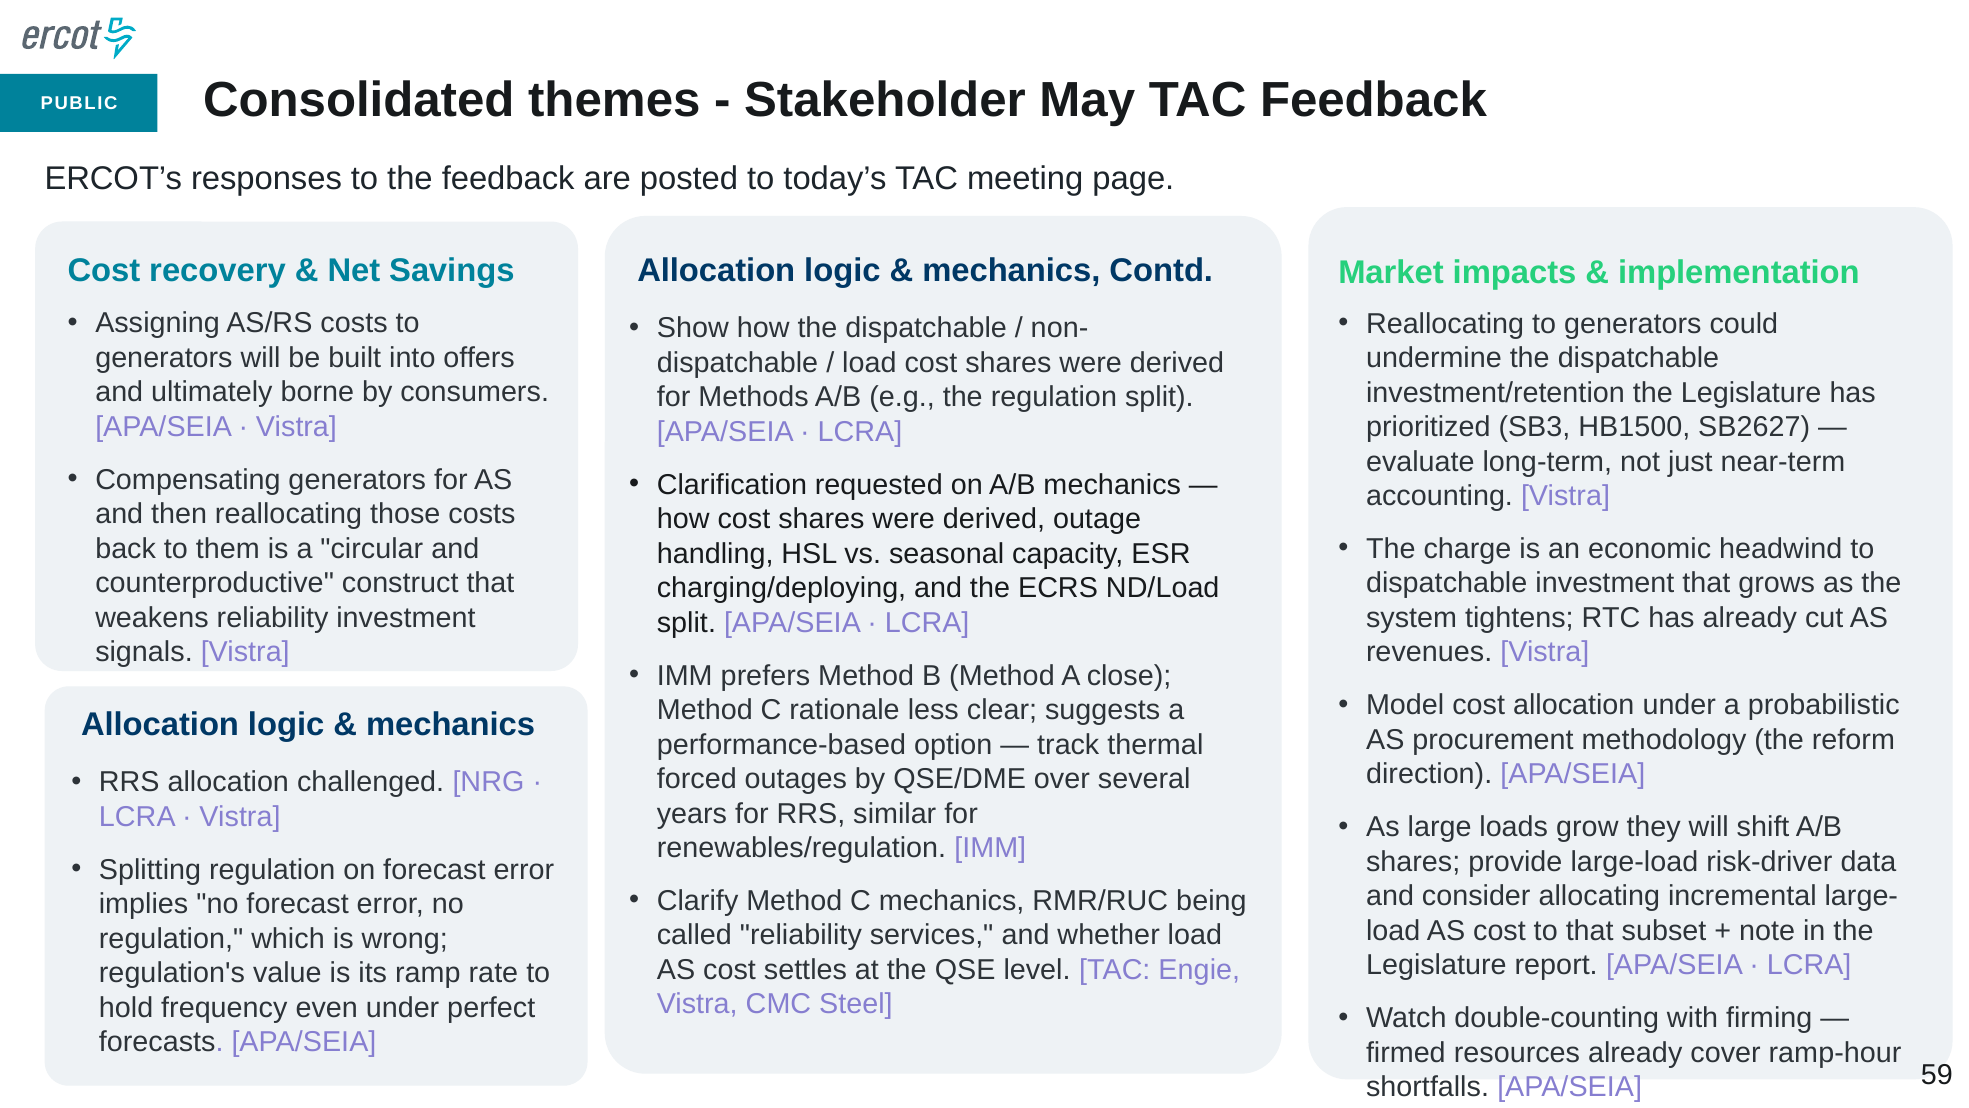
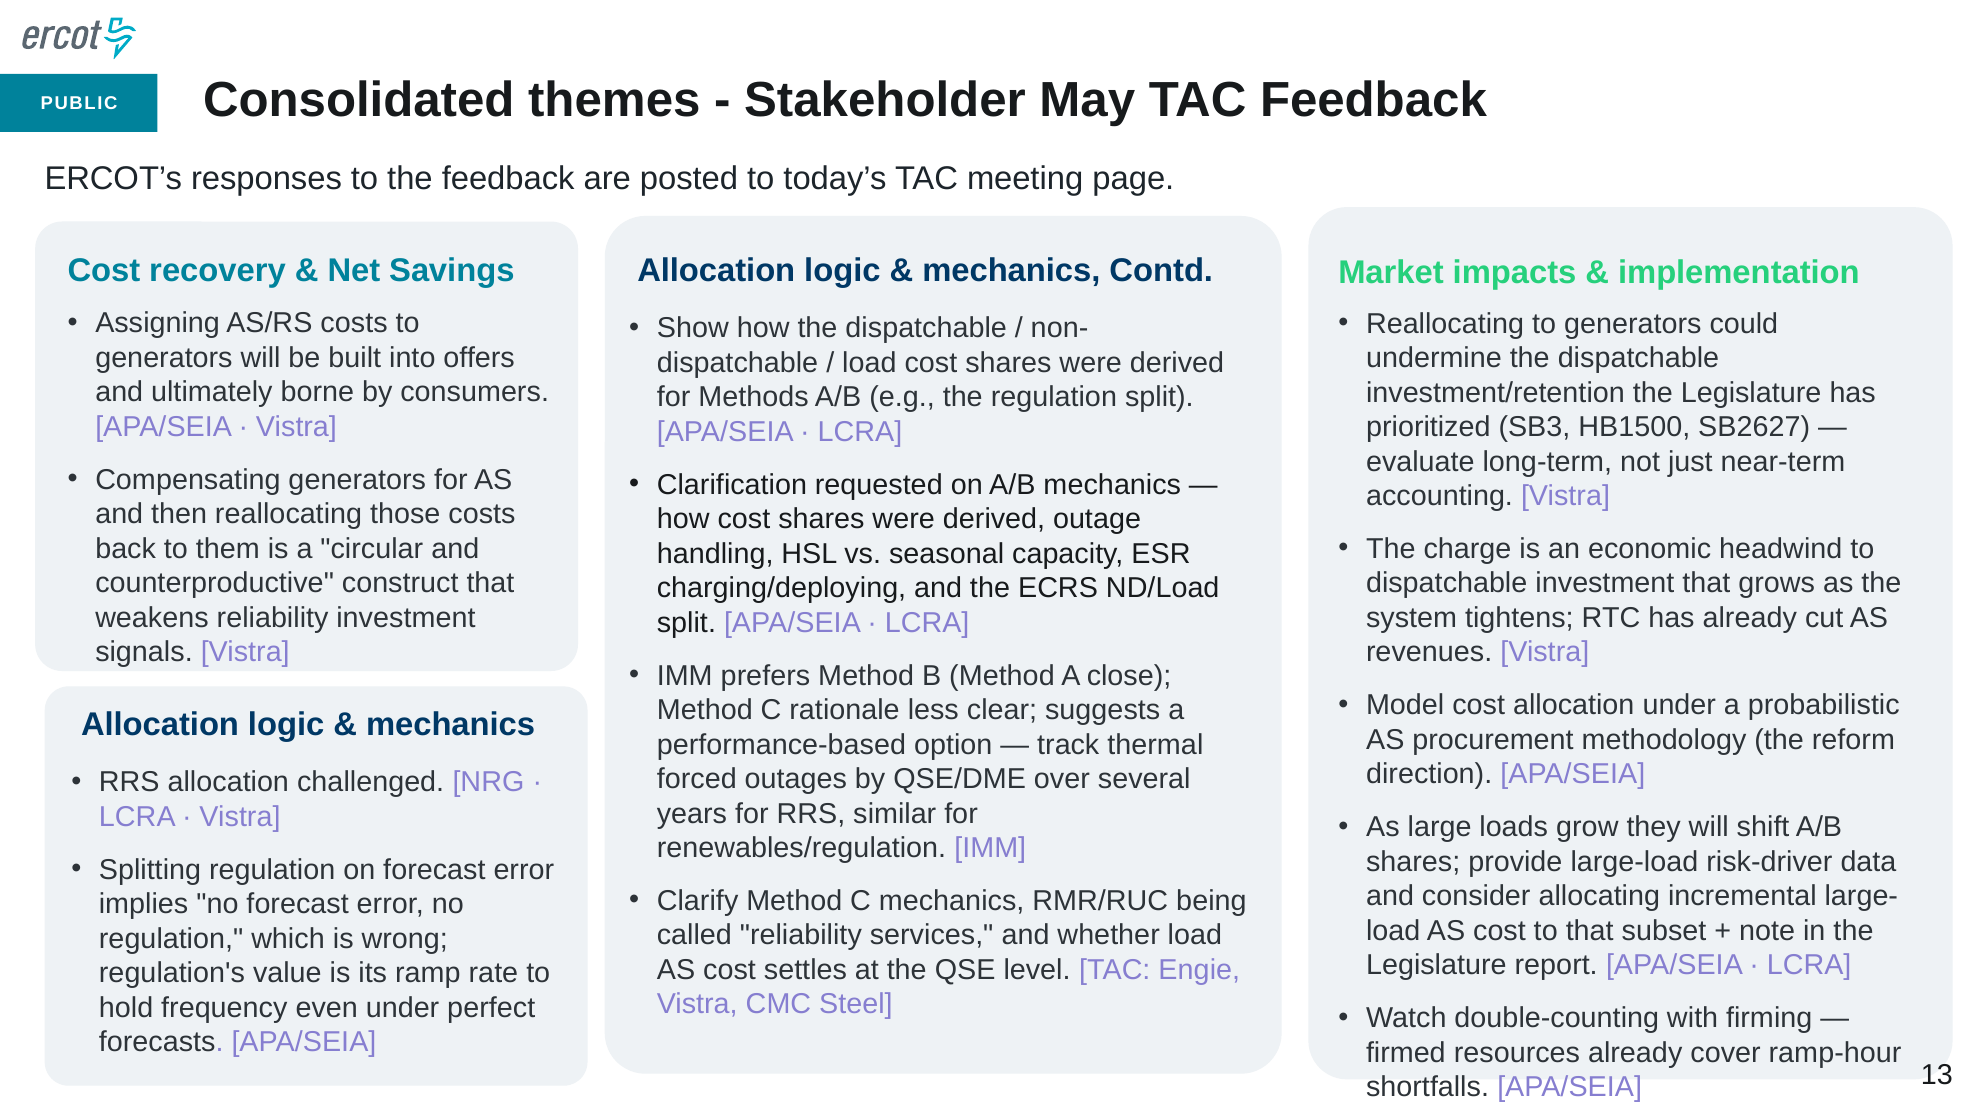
59: 59 -> 13 (1937, 1075)
